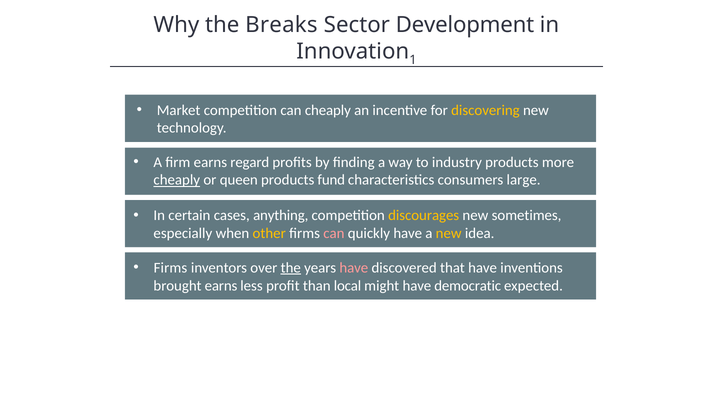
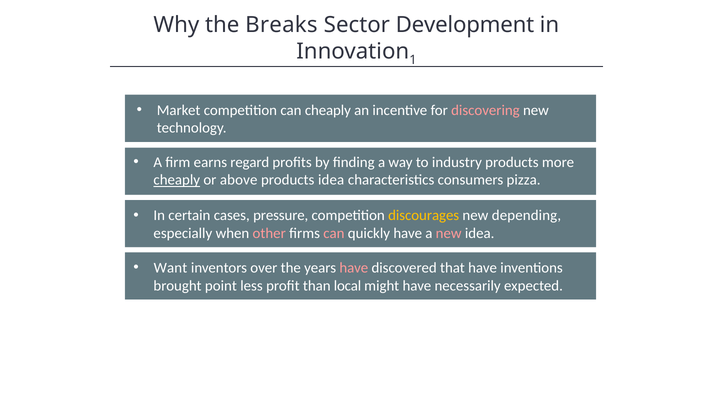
discovering colour: yellow -> pink (485, 110)
queen: queen -> above (239, 180)
products fund: fund -> idea (331, 180)
large: large -> pizza (524, 180)
anything: anything -> pressure (281, 215)
sometimes: sometimes -> depending (526, 215)
other colour: yellow -> pink (269, 233)
new colour: yellow -> pink (449, 233)
Firms: Firms -> Want (170, 268)
the underline: present -> none (291, 268)
brought earns: earns -> point (221, 286)
democratic: democratic -> necessarily (468, 286)
